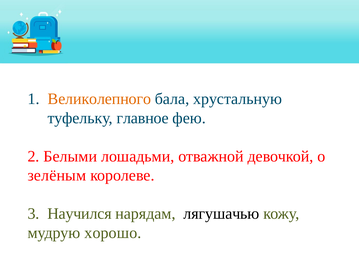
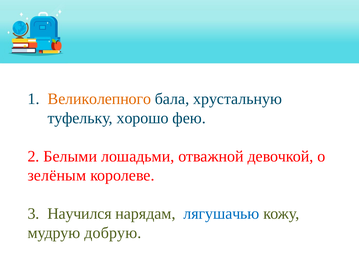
главное: главное -> хорошо (143, 118)
лягушачью colour: black -> blue (221, 214)
хорошо: хорошо -> добрую (113, 233)
